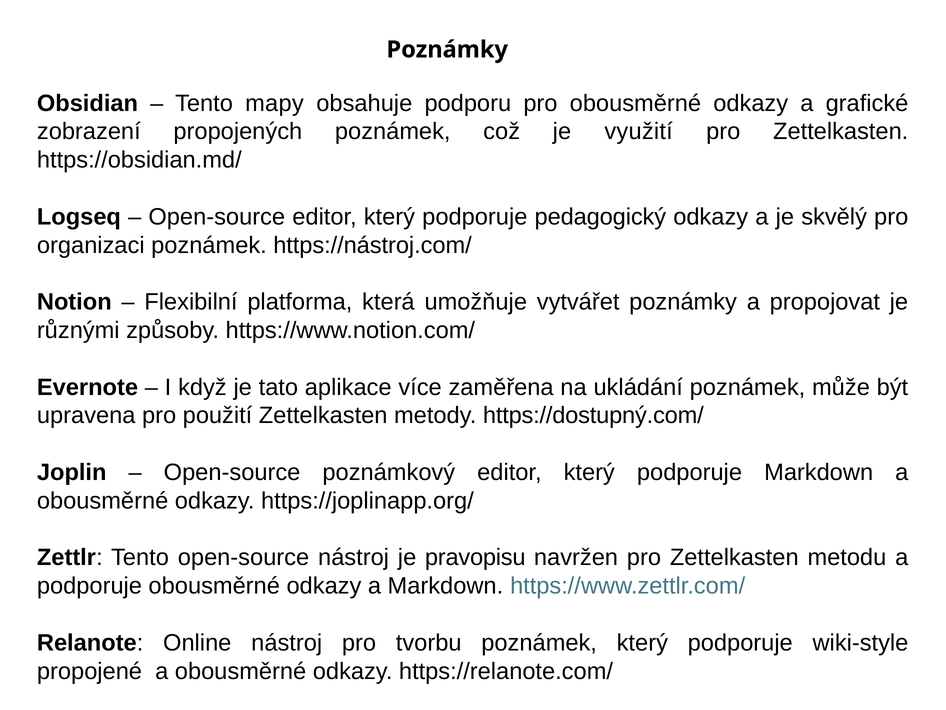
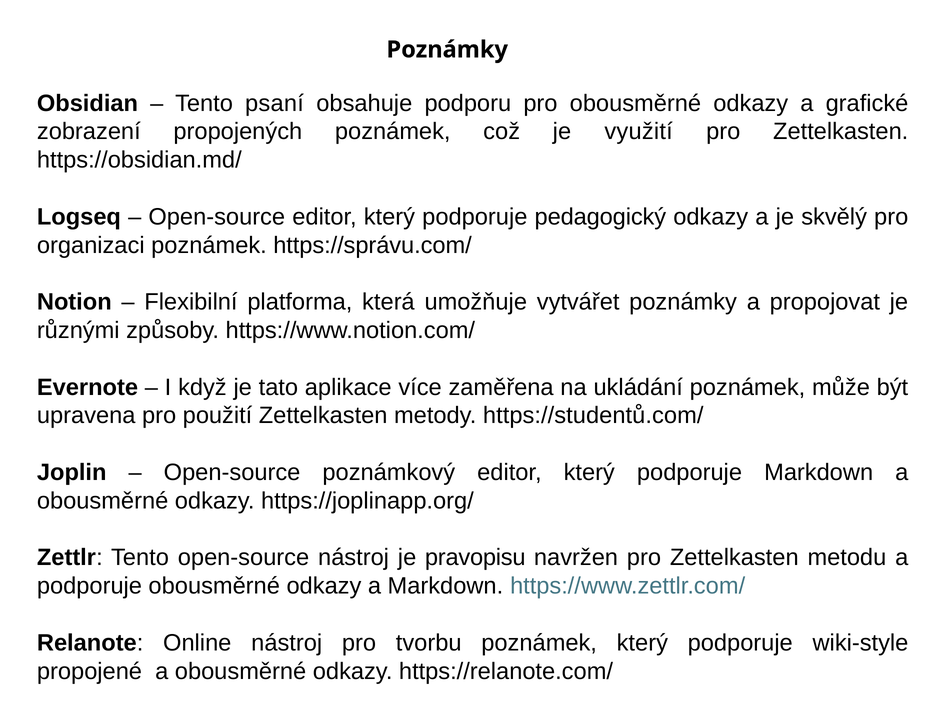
mapy: mapy -> psaní (274, 103)
https://nástroj.com/: https://nástroj.com/ -> https://správu.com/ (372, 245)
https://dostupný.com/: https://dostupný.com/ -> https://studentů.com/ (593, 415)
